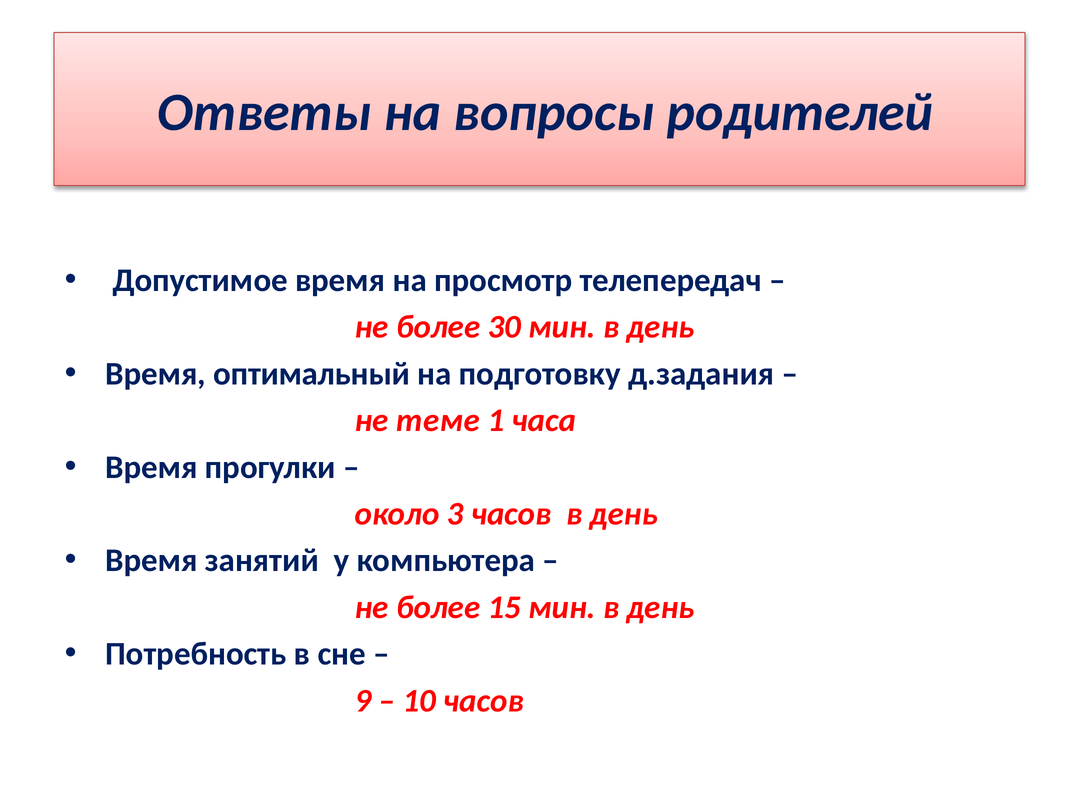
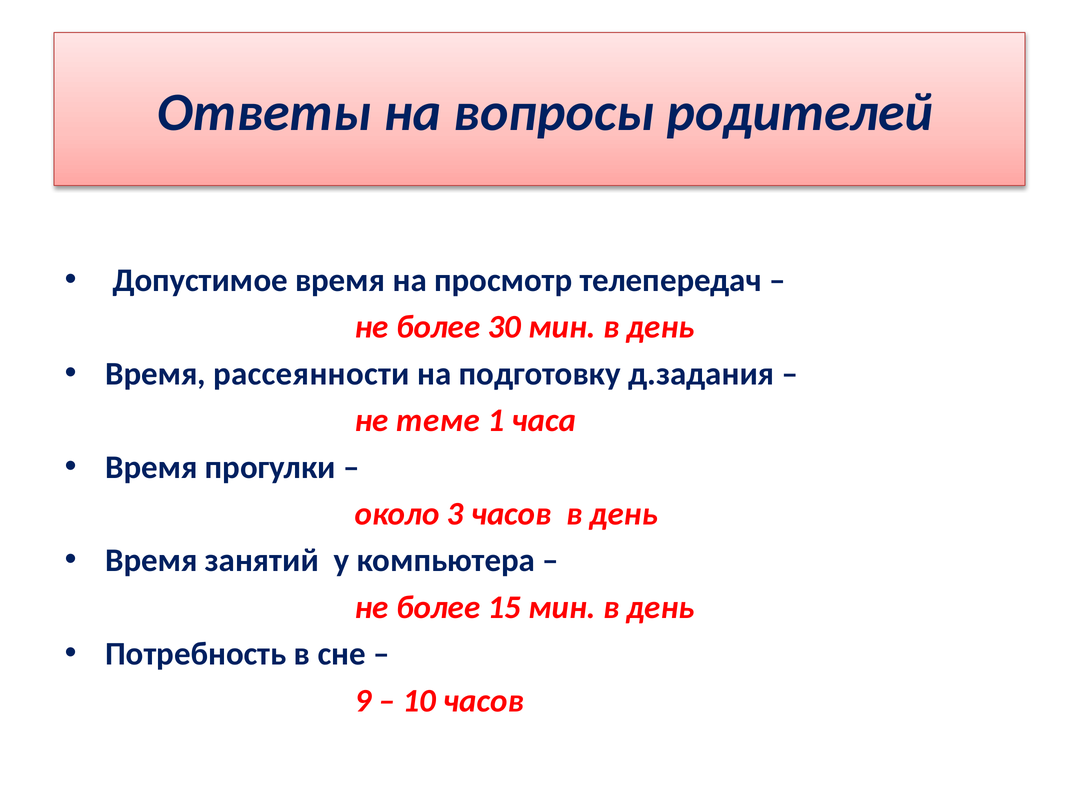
оптимальный: оптимальный -> рассеянности (311, 374)
